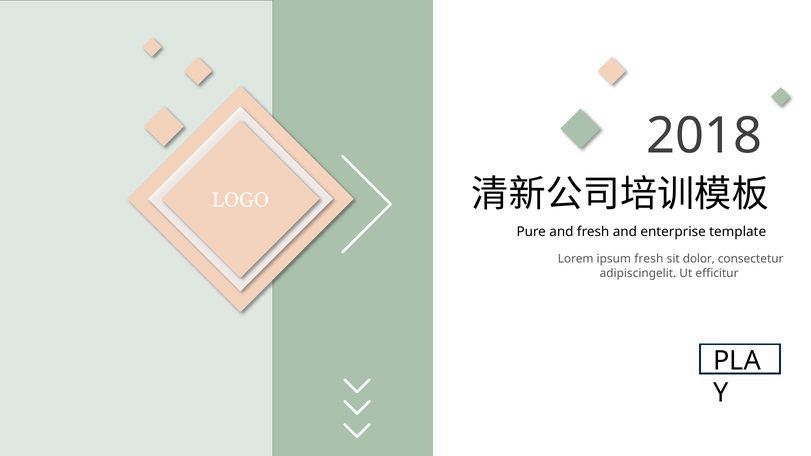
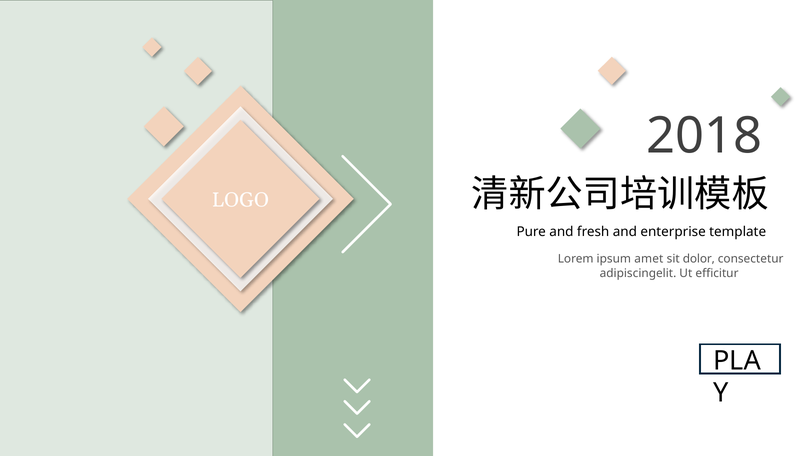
ipsum fresh: fresh -> amet (649, 259)
